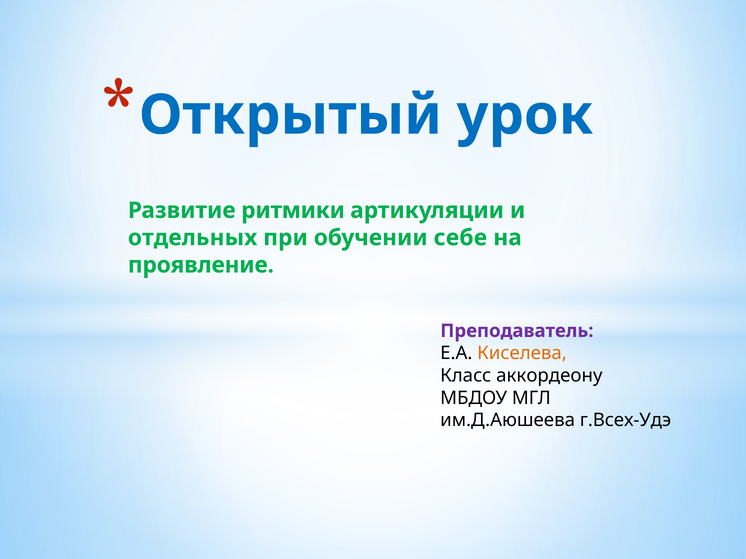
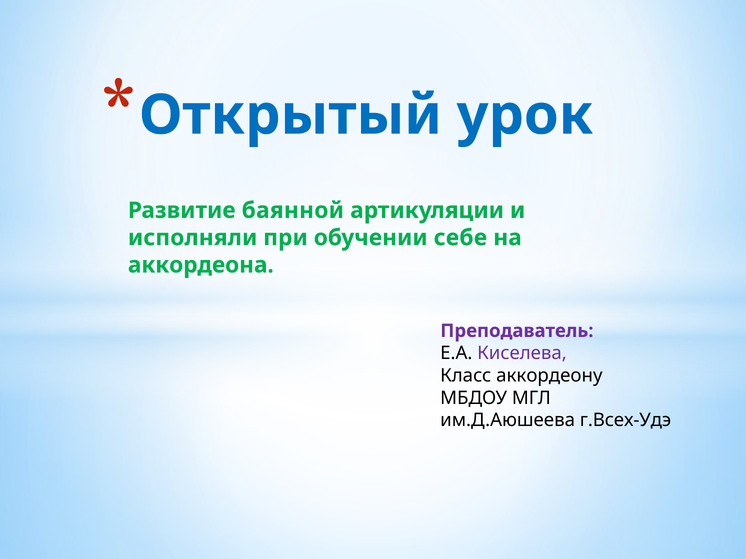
ритмики: ритмики -> баянной (293, 211)
отдельных: отдельных -> исполняли (193, 238)
проявление: проявление -> аккордеона (201, 265)
Киселева colour: orange -> purple (522, 354)
